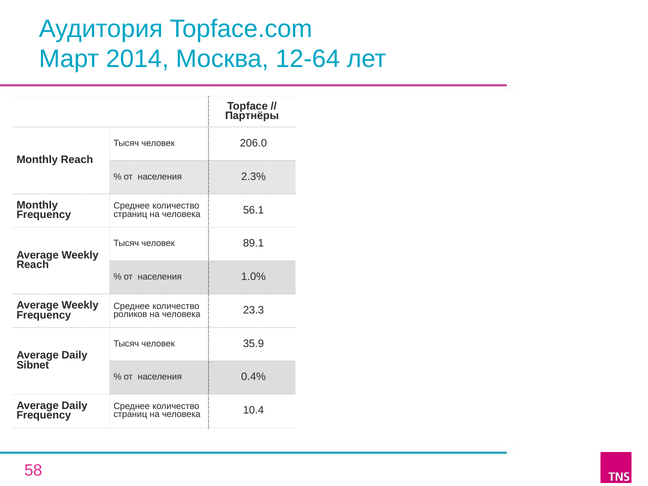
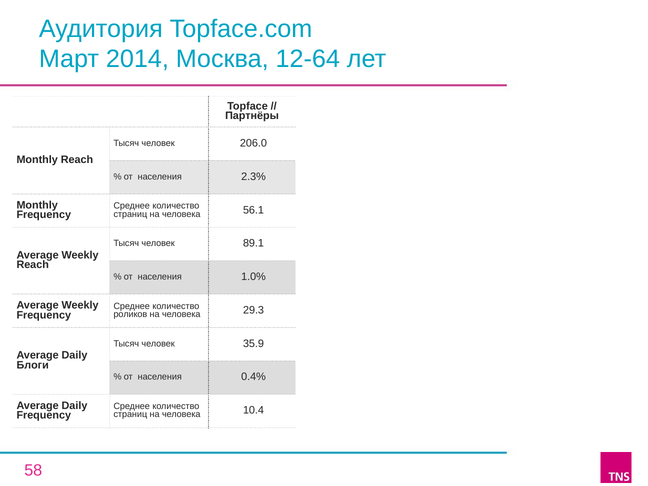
23.3: 23.3 -> 29.3 (254, 310)
Sibnet: Sibnet -> Блоги (33, 365)
